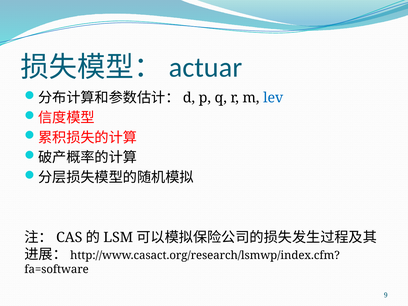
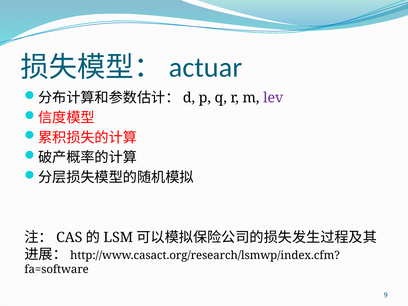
lev colour: blue -> purple (273, 98)
